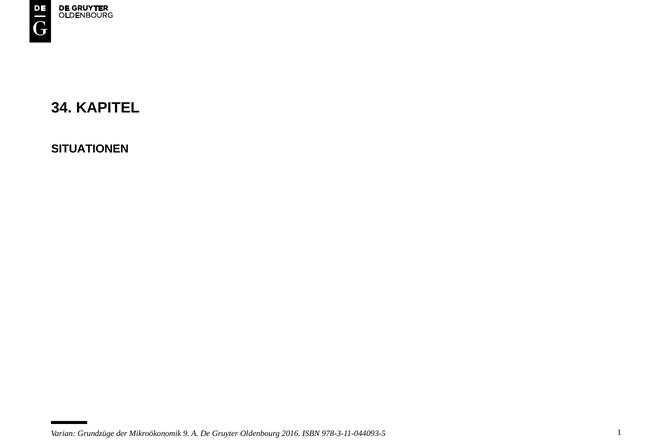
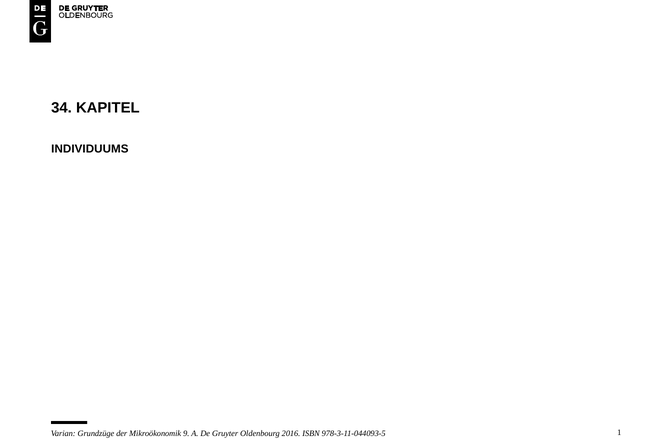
SITUATIONEN: SITUATIONEN -> INDIVIDUUMS (90, 149)
